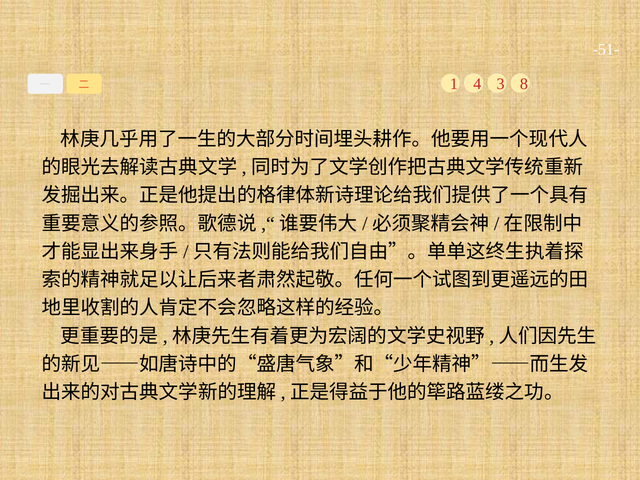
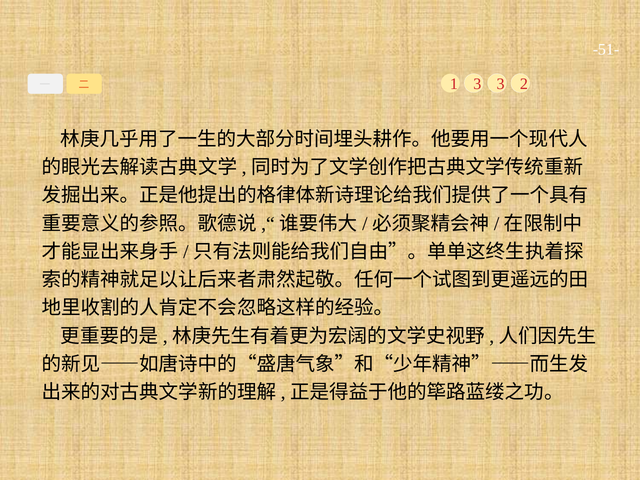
1 4: 4 -> 3 (477, 84)
8: 8 -> 2 (524, 84)
